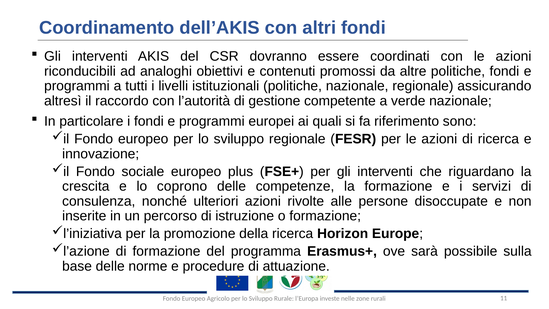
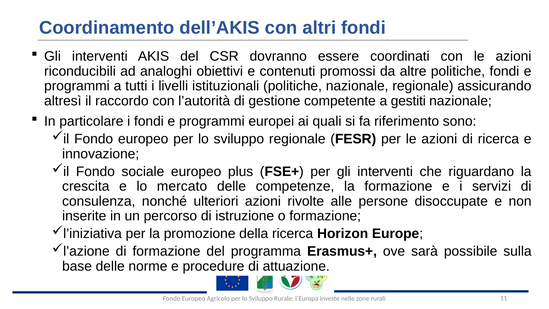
verde: verde -> gestiti (408, 101)
coprono: coprono -> mercato (182, 186)
